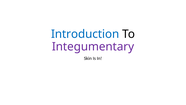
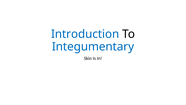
Integumentary colour: purple -> blue (93, 46)
